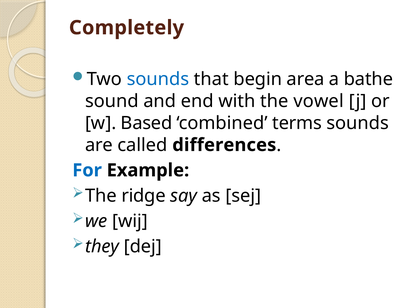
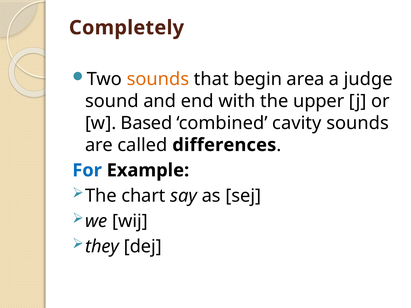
sounds colour: blue -> orange (158, 79)
bathe: bathe -> judge (368, 79)
vowel: vowel -> upper (319, 101)
terms: terms -> cavity (297, 123)
ridge: ridge -> chart (143, 196)
